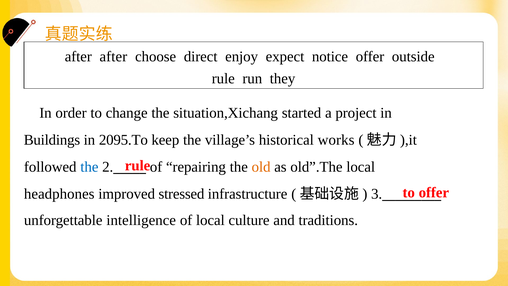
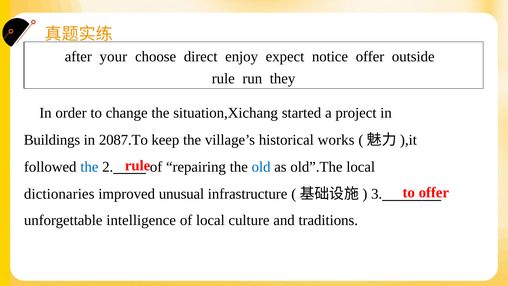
after after: after -> your (113, 56)
2095.To: 2095.To -> 2087.To (123, 140)
old colour: orange -> blue (261, 167)
headphones: headphones -> dictionaries (59, 194)
stressed: stressed -> unusual (181, 194)
